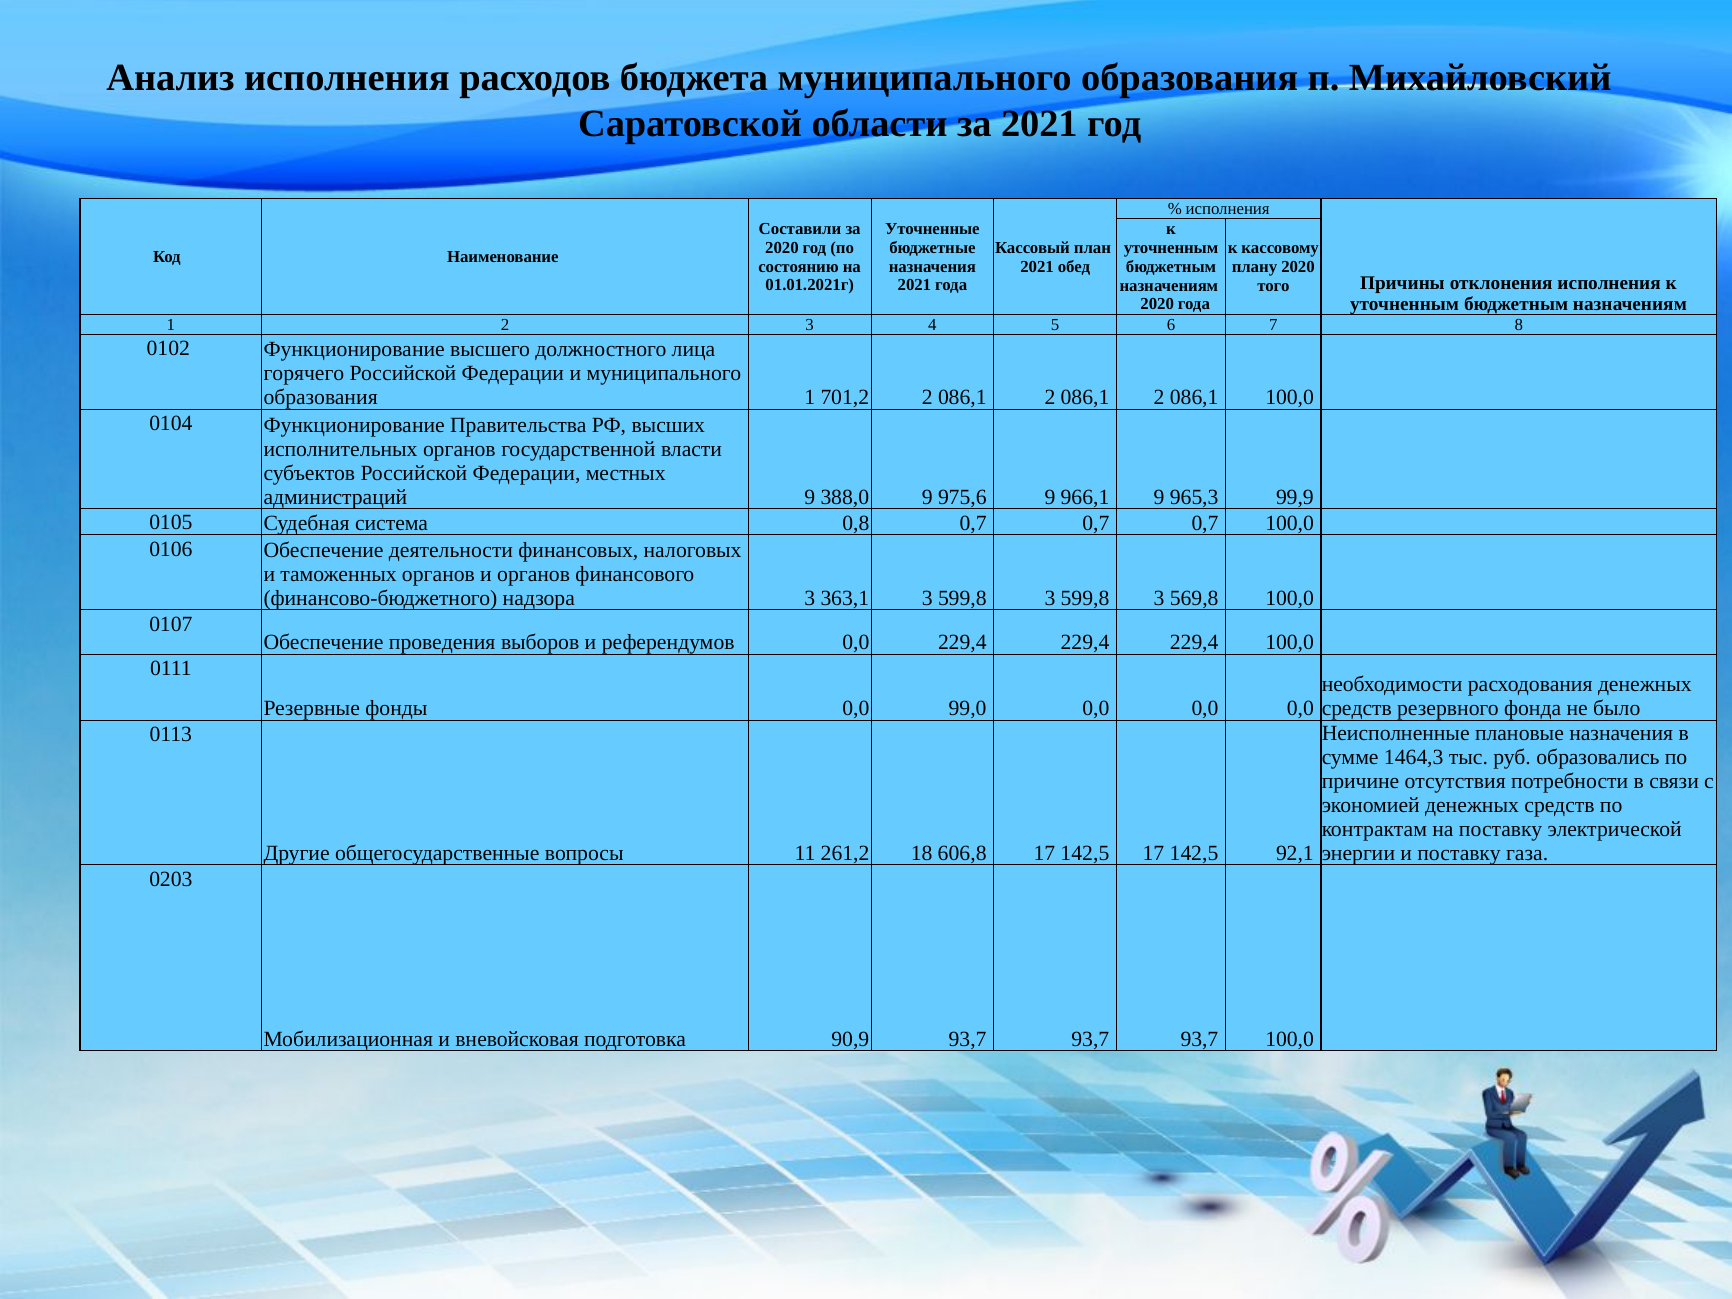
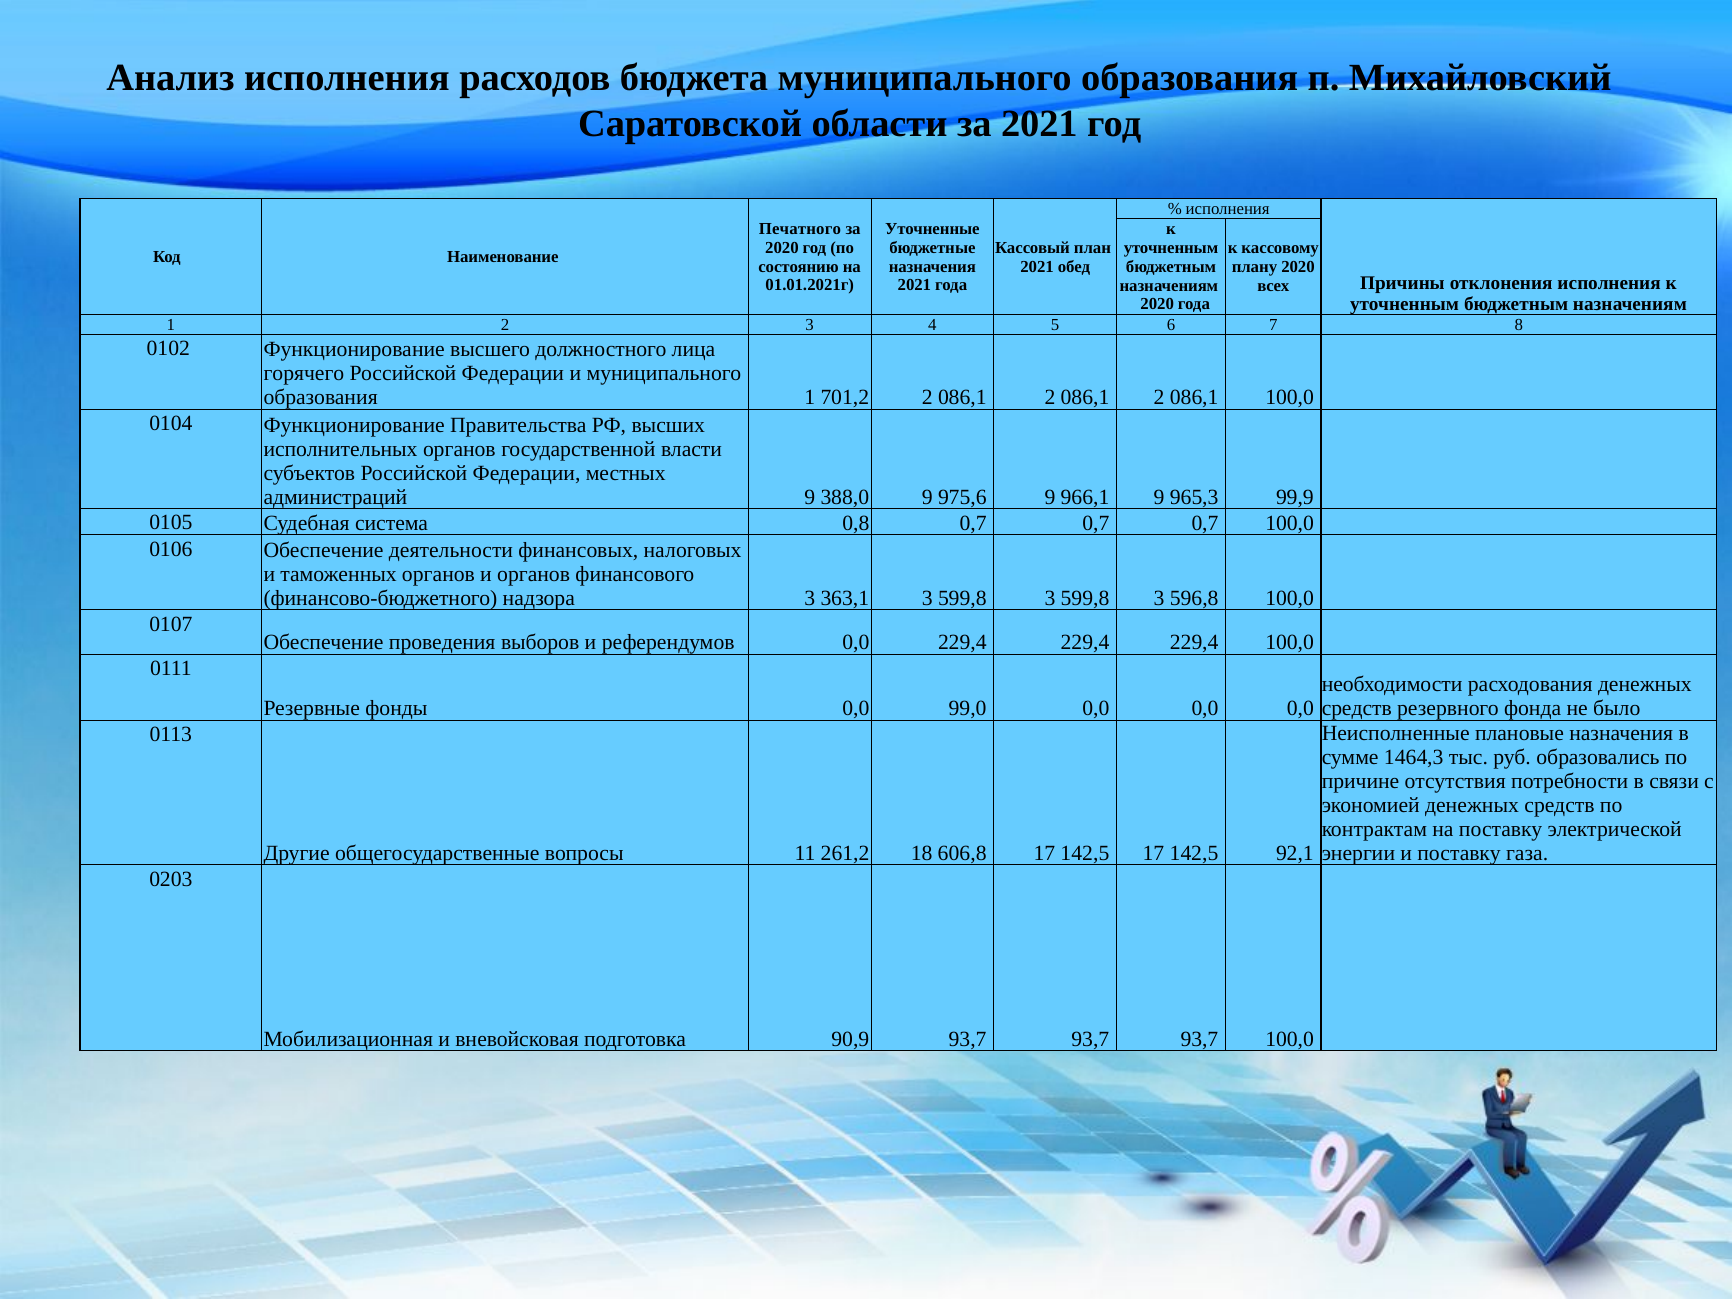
Составили: Составили -> Печатного (800, 229)
того: того -> всех (1273, 286)
569,8: 569,8 -> 596,8 (1194, 598)
